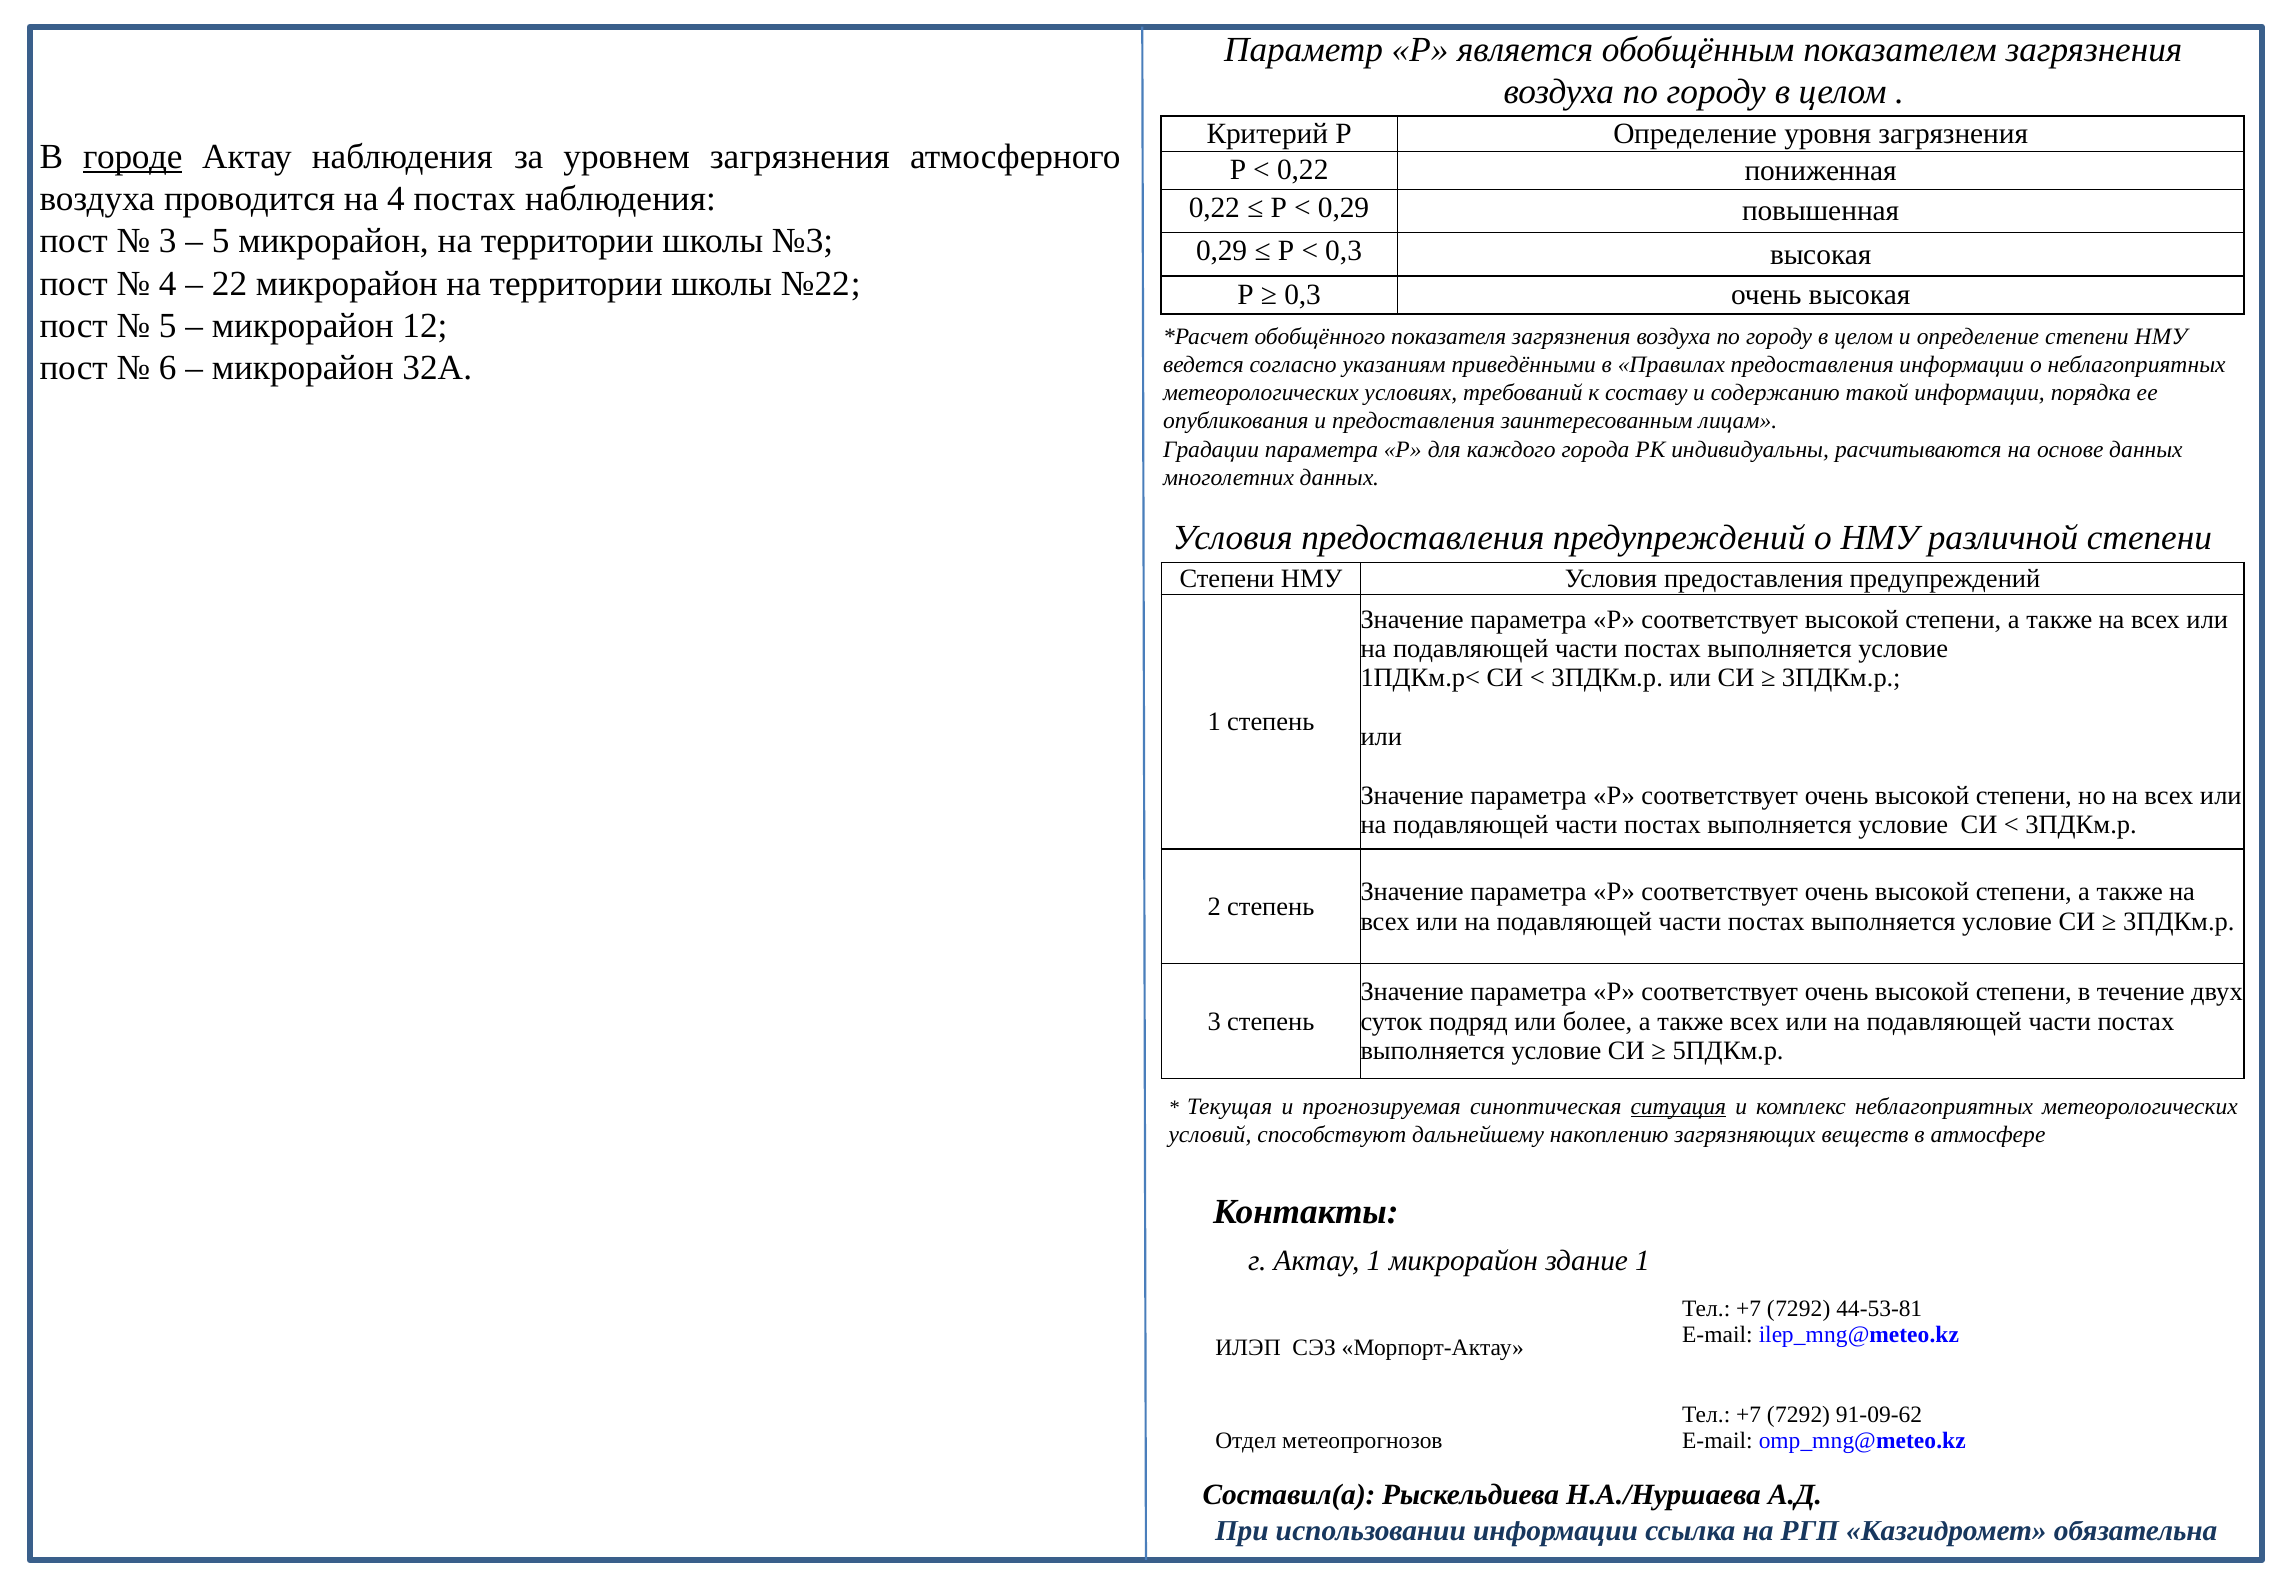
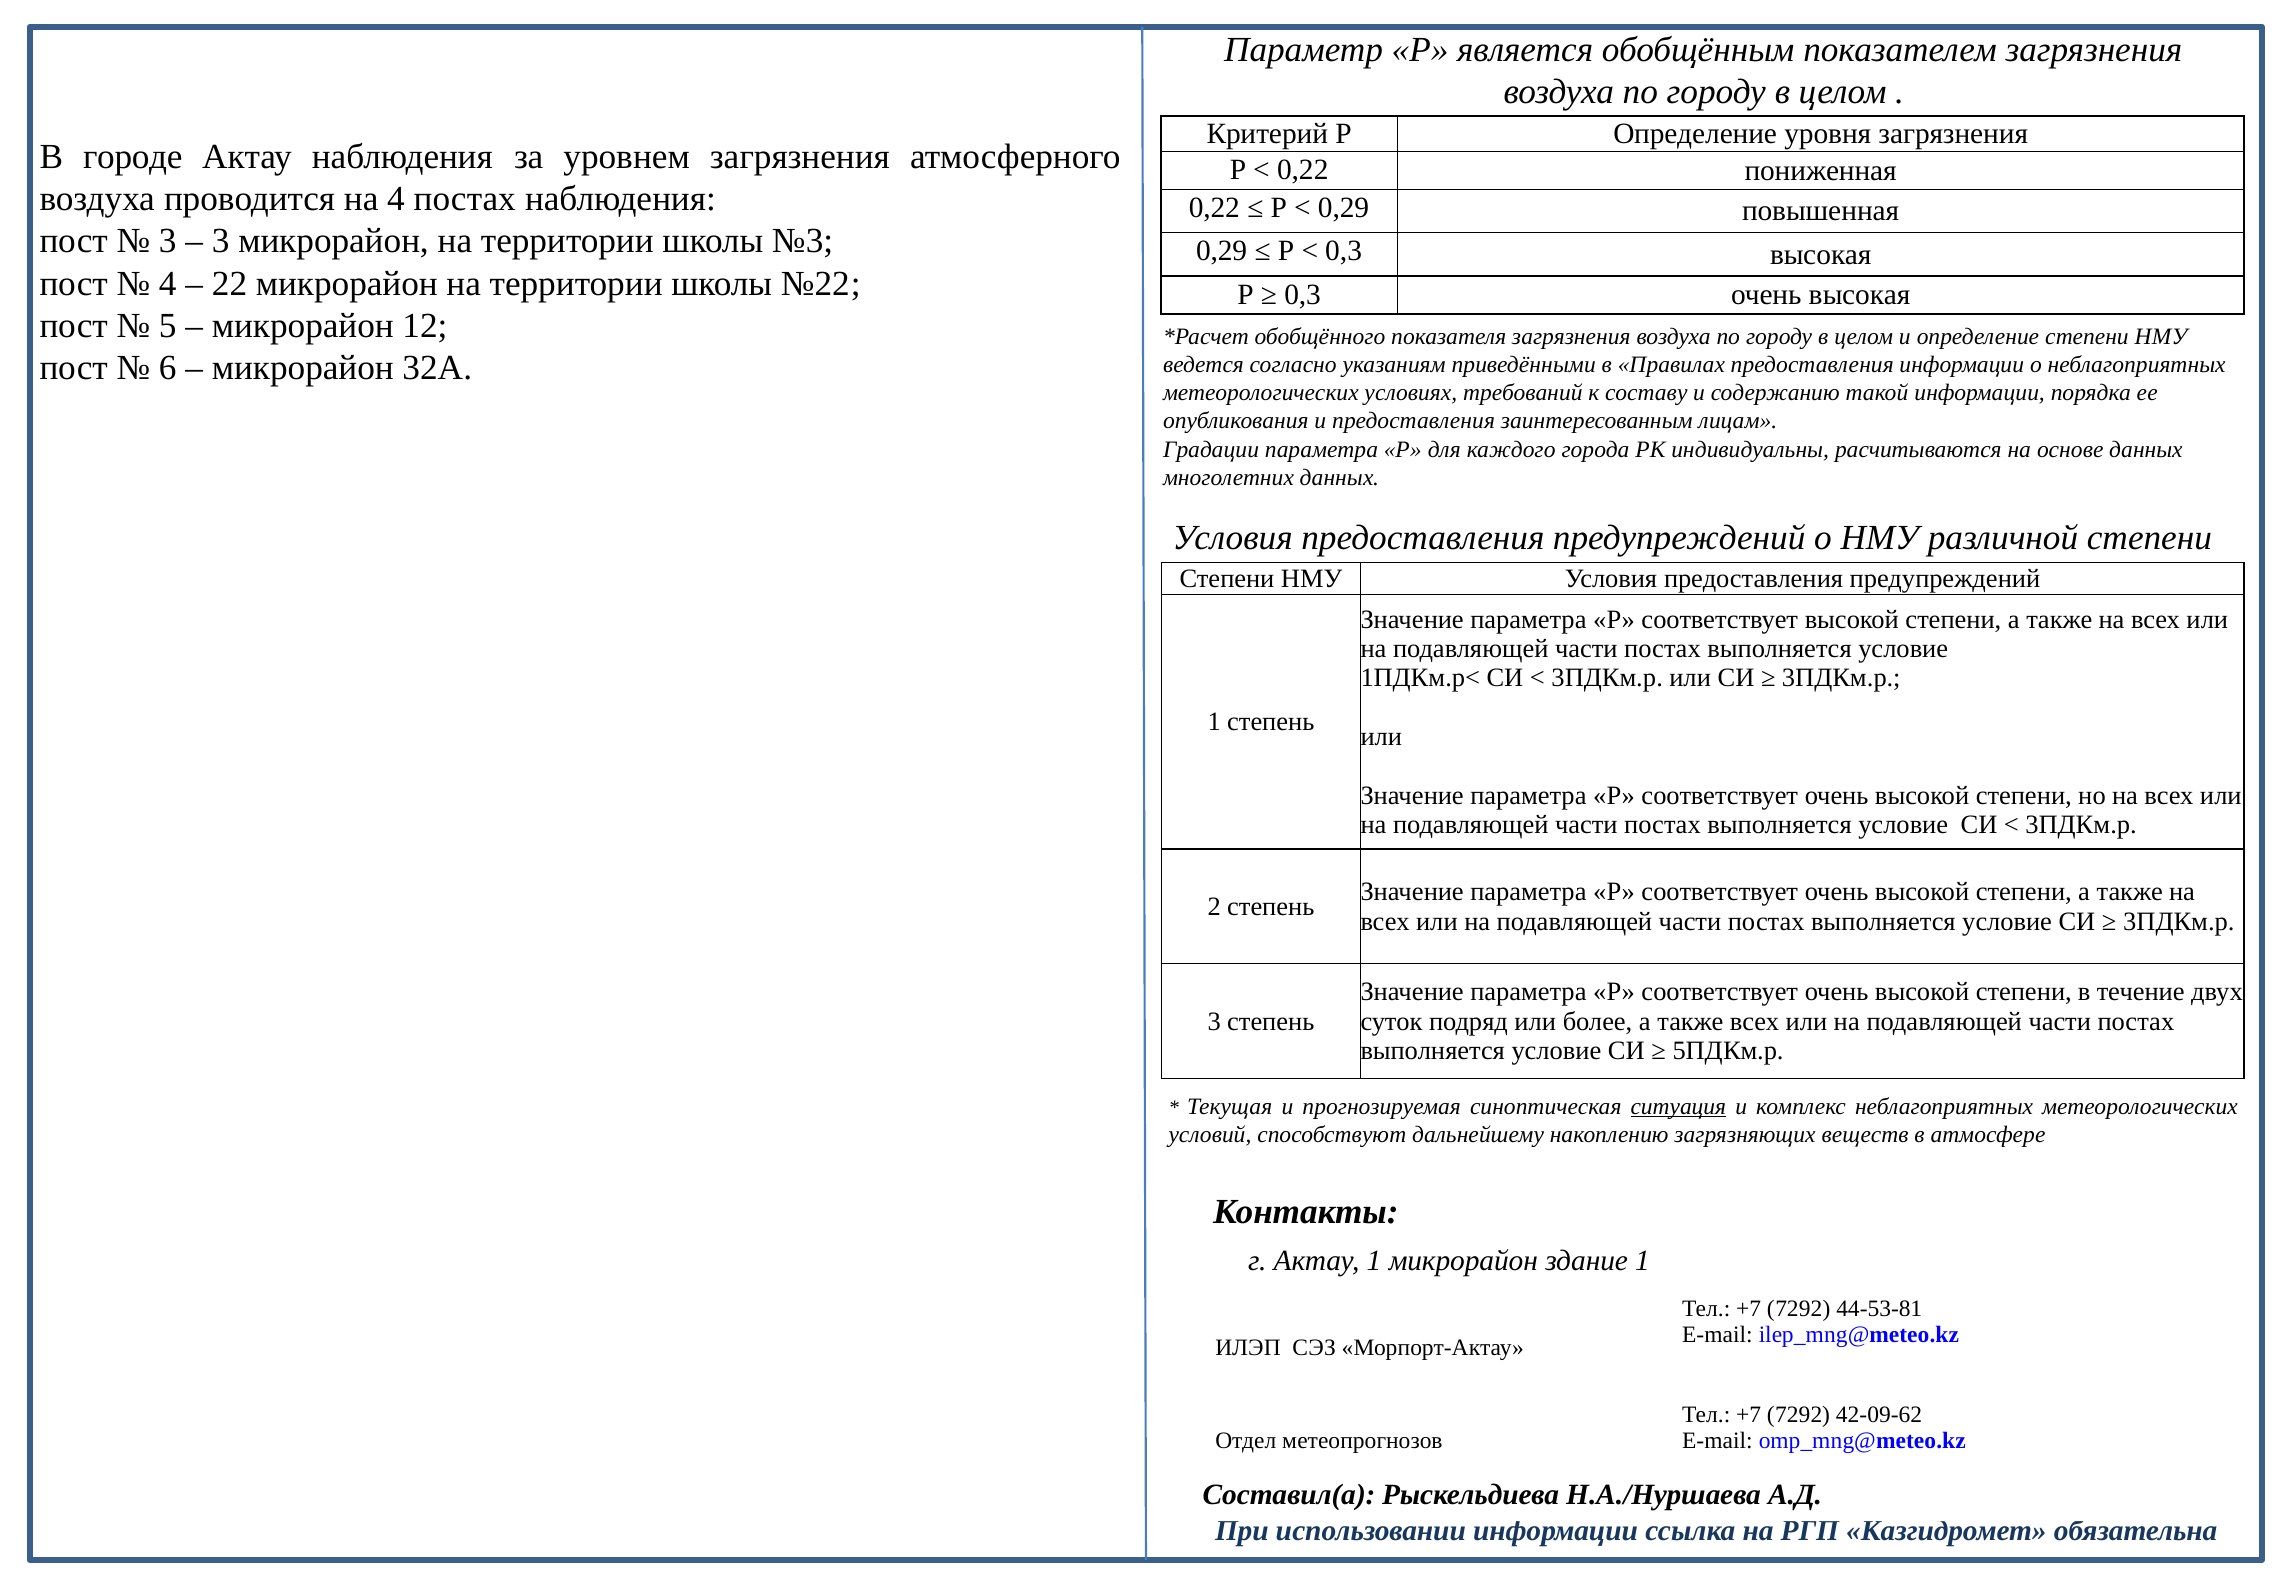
городе underline: present -> none (133, 156)
5: 5 -> 3 (221, 241)
91-09-62: 91-09-62 -> 42-09-62 (1879, 1414)
